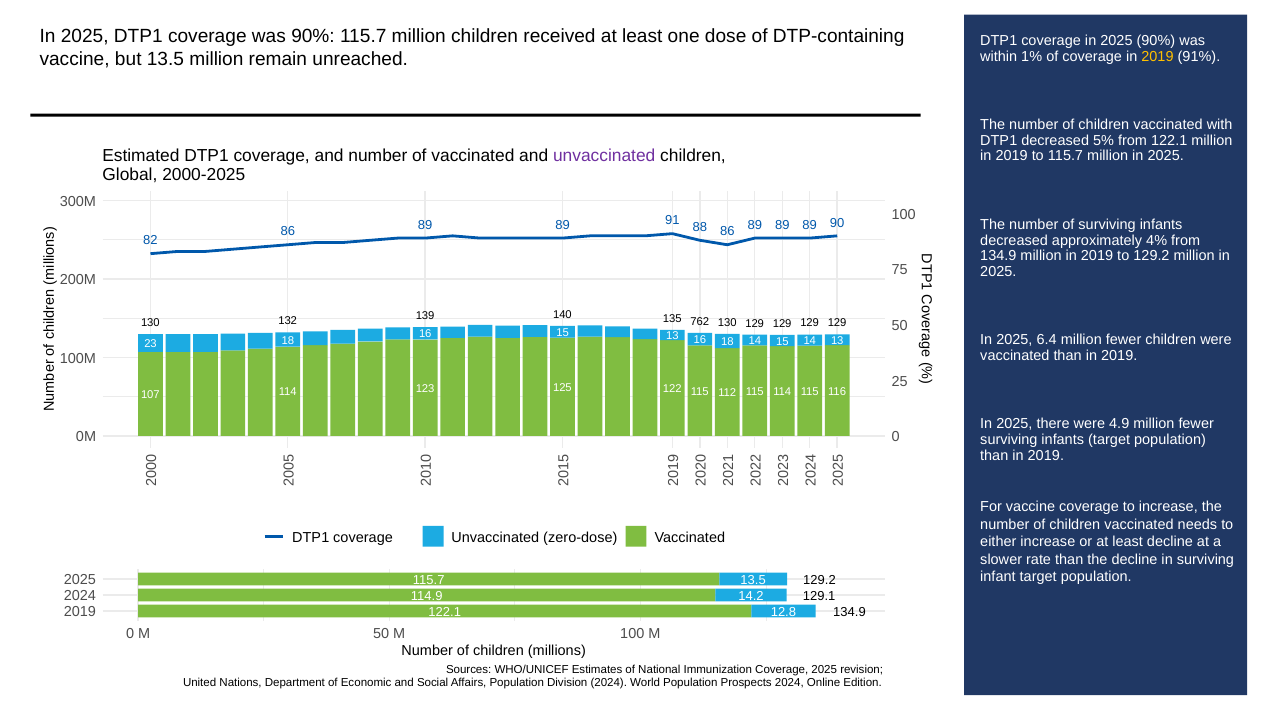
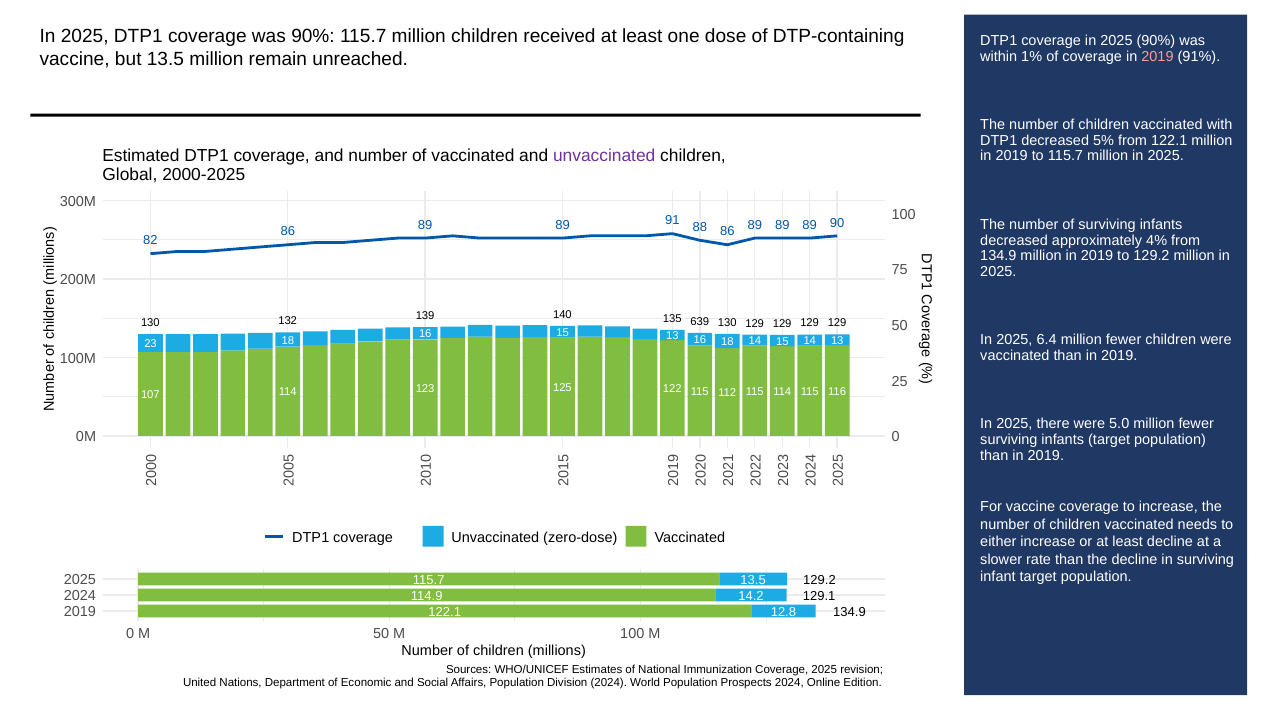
2019 colour: yellow -> pink (1157, 56)
762: 762 -> 639 (700, 322)
4.9: 4.9 -> 5.0 (1119, 424)
